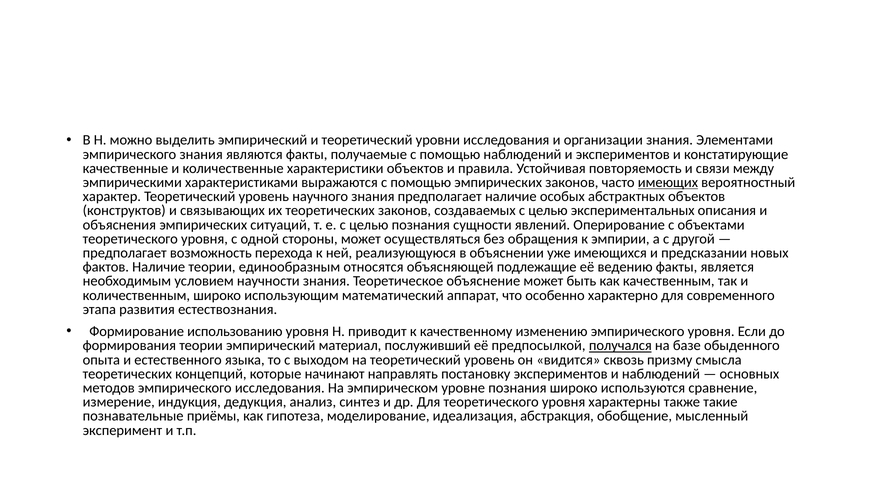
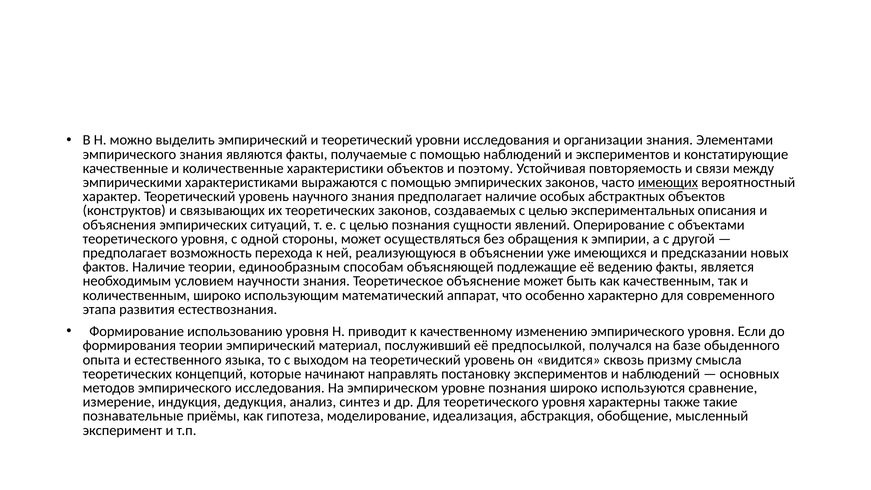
правила: правила -> поэтому (486, 168)
относятся: относятся -> способам (373, 267)
получался underline: present -> none (620, 346)
